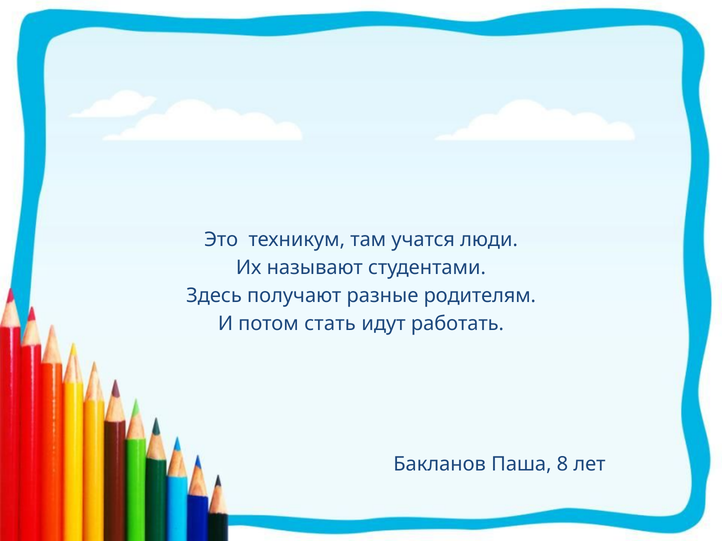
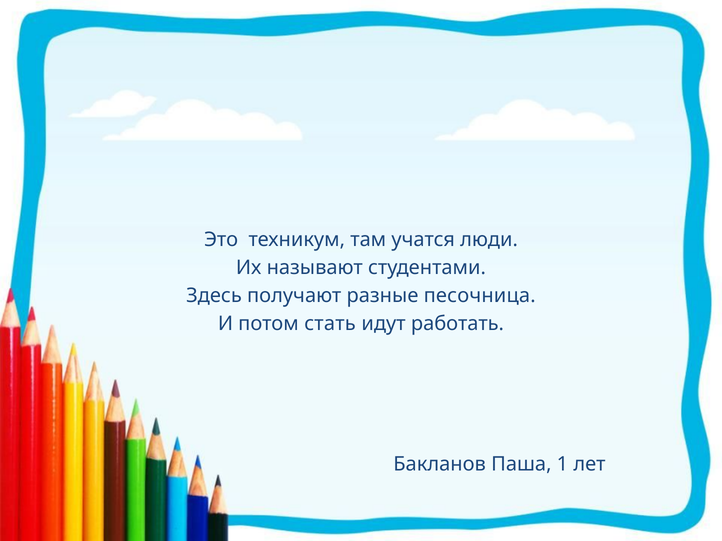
родителям: родителям -> песочница (480, 296)
8: 8 -> 1 (562, 464)
